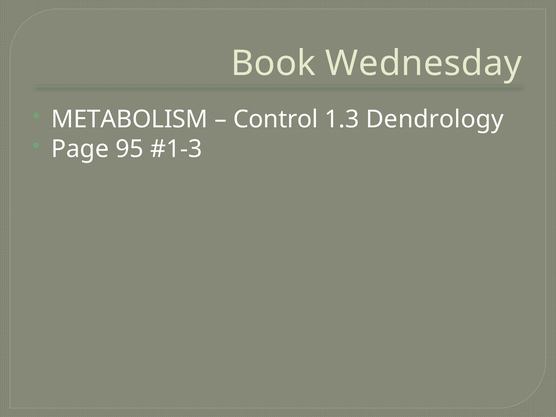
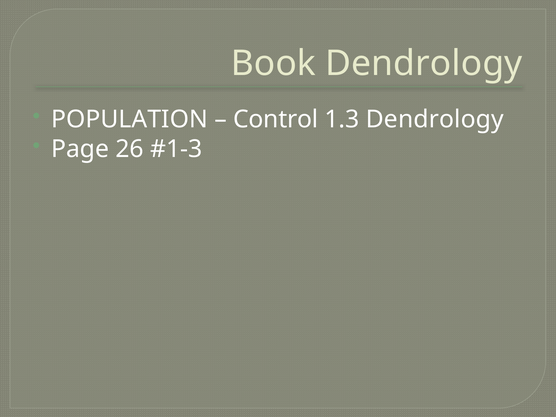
Book Wednesday: Wednesday -> Dendrology (424, 63)
METABOLISM: METABOLISM -> POPULATION (129, 119)
95: 95 -> 26 (130, 149)
